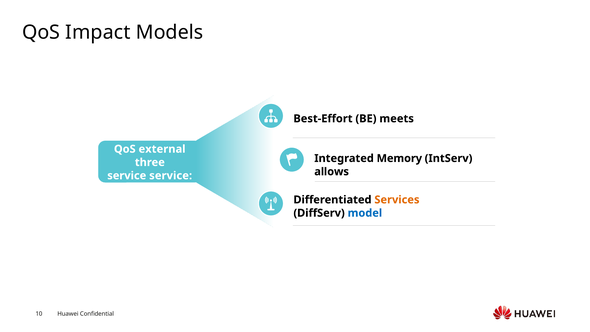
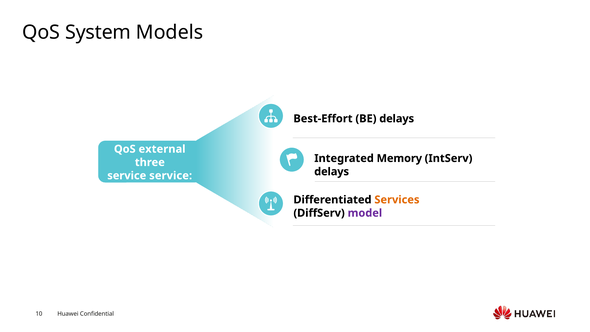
Impact: Impact -> System (98, 32)
BE meets: meets -> delays (397, 119)
allows: allows -> delays (332, 172)
model colour: blue -> purple (365, 213)
